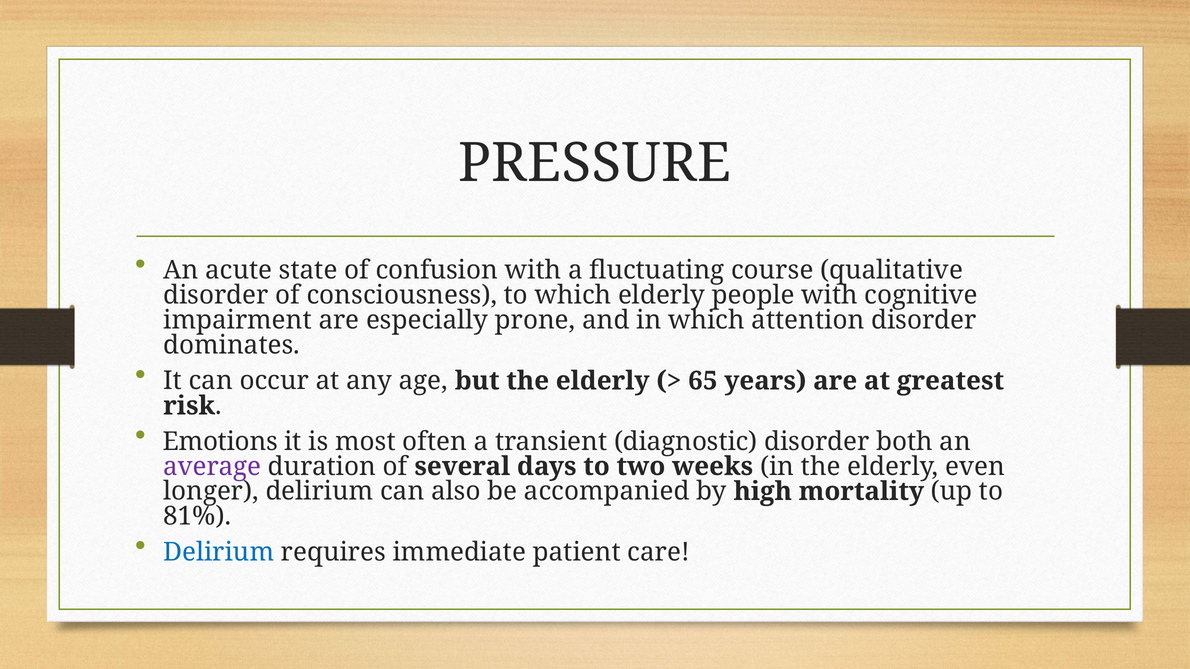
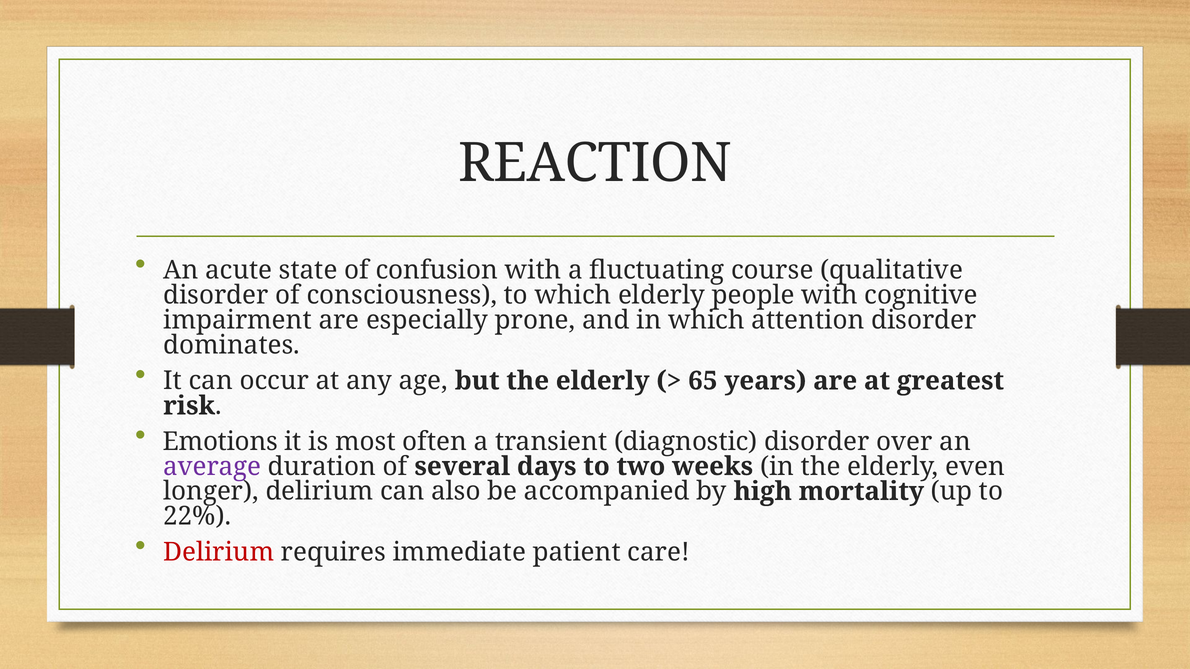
PRESSURE: PRESSURE -> REACTION (595, 163)
both: both -> over (905, 442)
81%: 81% -> 22% (197, 517)
Delirium colour: blue -> red (219, 552)
